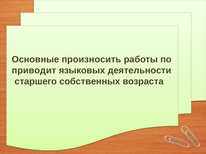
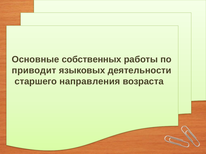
произносить: произносить -> собственных (92, 60)
собственных: собственных -> направления (90, 82)
